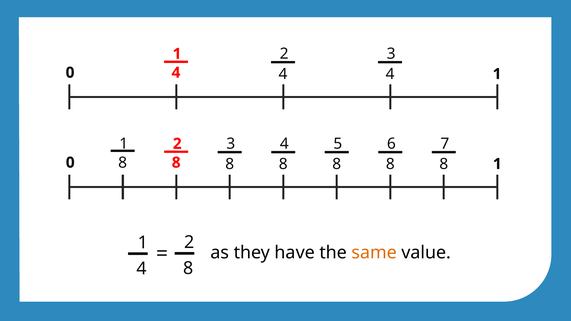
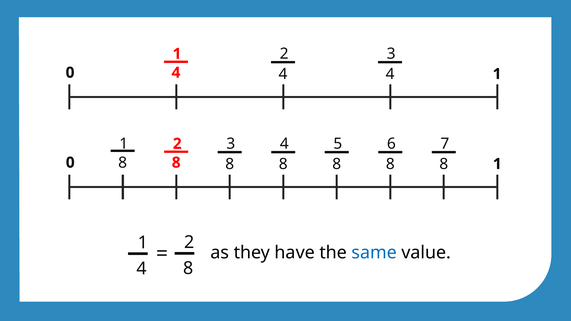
same colour: orange -> blue (374, 253)
